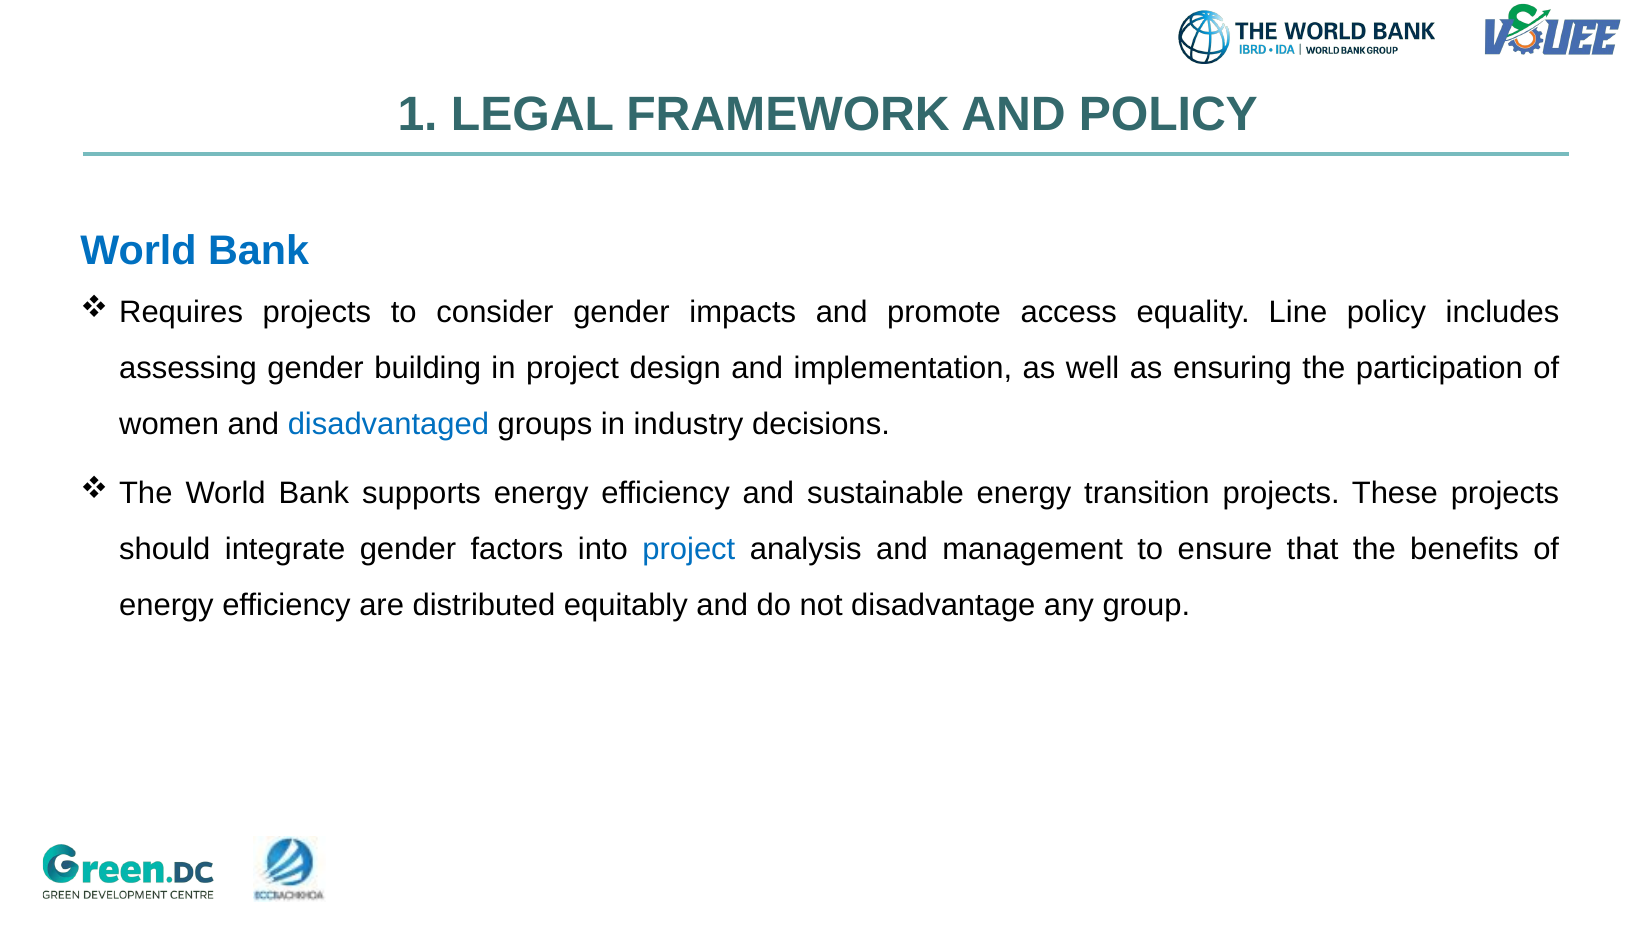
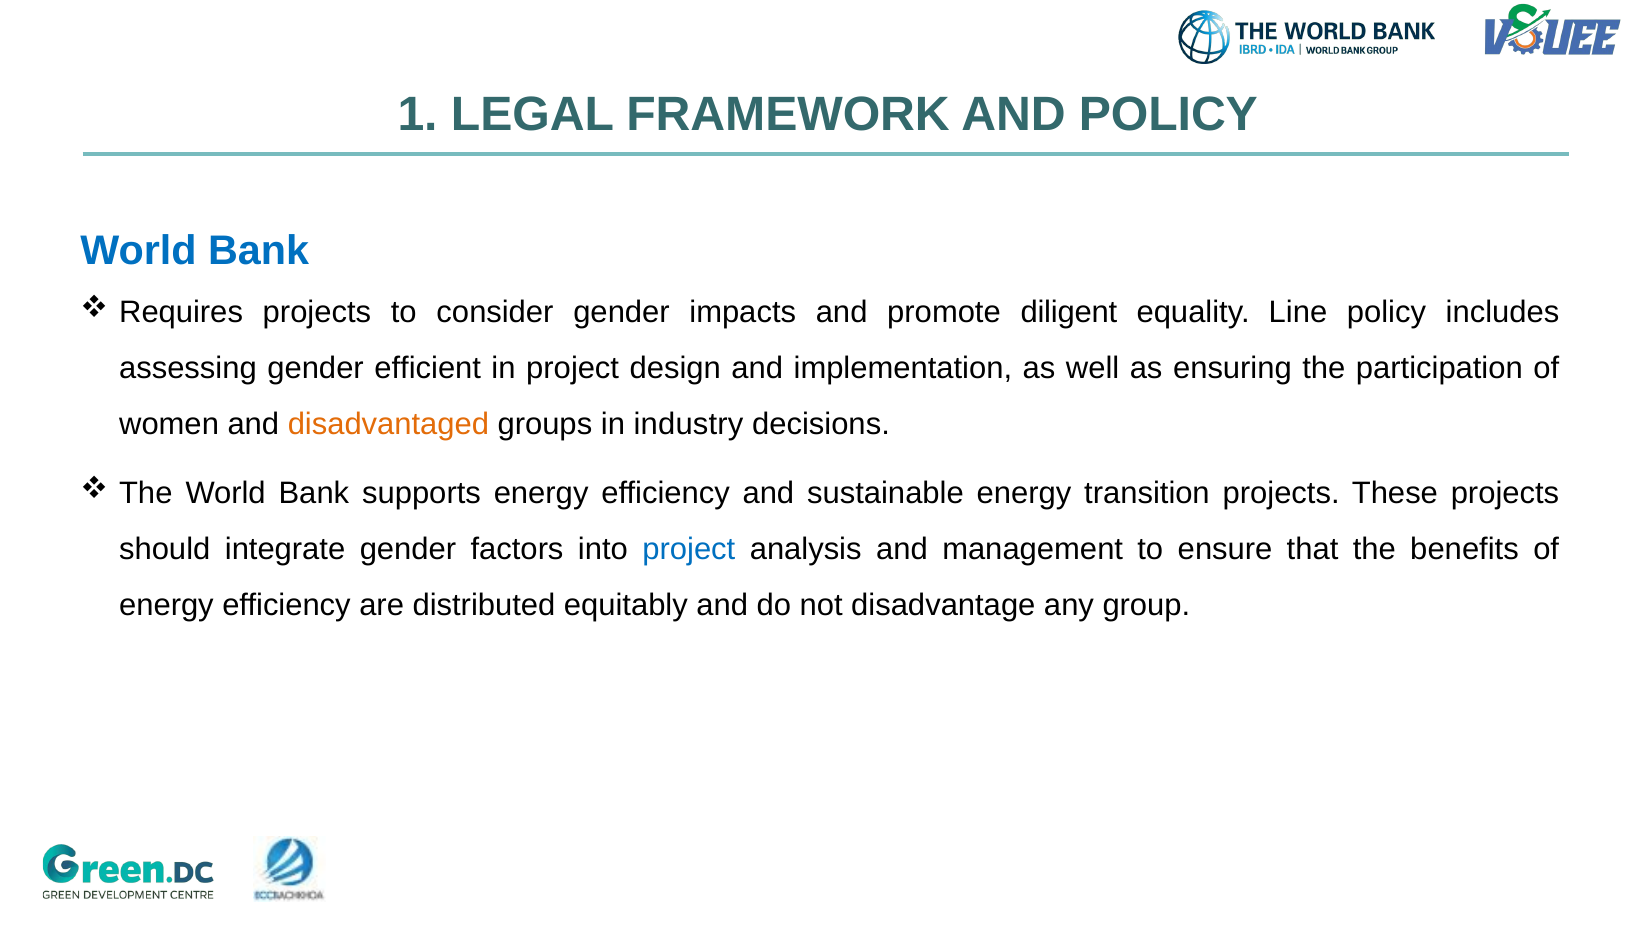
access: access -> diligent (1069, 312)
building: building -> efficient (428, 368)
disadvantaged colour: blue -> orange (388, 424)
